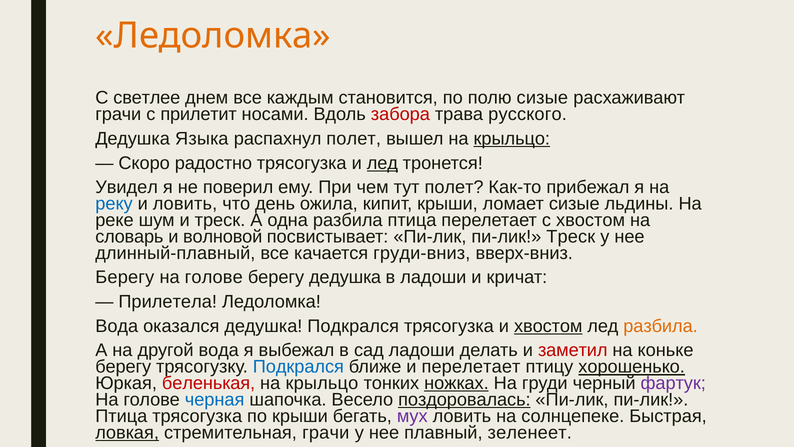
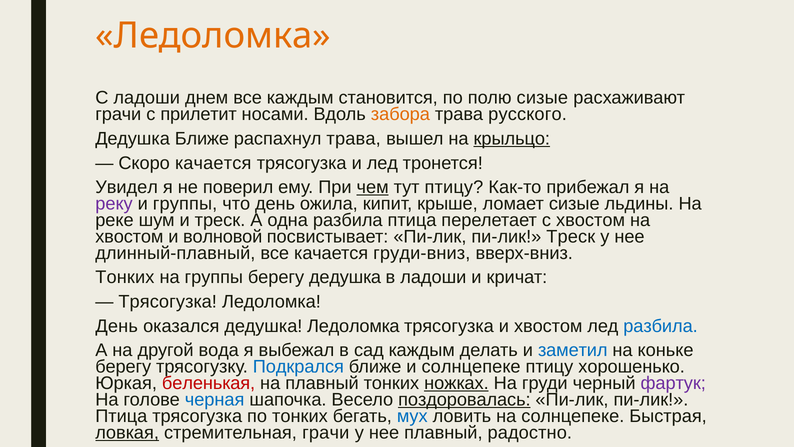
С светлее: светлее -> ладоши (147, 98)
забора colour: red -> orange (400, 114)
Дедушка Языка: Языка -> Ближе (202, 139)
распахнул полет: полет -> трава (354, 139)
Скоро радостно: радостно -> качается (213, 163)
лед underline: present -> none (382, 163)
чем underline: none -> present (373, 187)
тут полет: полет -> птицу (454, 187)
реку colour: blue -> purple (114, 204)
и ловить: ловить -> группы (185, 204)
кипит крыши: крыши -> крыше (447, 204)
словарь: словарь -> хвостом (129, 236)
Берегу: Берегу -> Тонких (125, 277)
голове: голове -> группы (214, 277)
Прилетела: Прилетела -> Трясогузка (168, 302)
Вода: Вода -> День (117, 326)
дедушка Подкрался: Подкрался -> Ледоломка (353, 326)
хвостом underline: present -> none (548, 326)
разбила colour: orange -> blue (661, 326)
сад ладоши: ладоши -> каждым (422, 350)
заметил colour: red -> blue (573, 350)
и перелетает: перелетает -> солнцепеке (471, 367)
хорошенько underline: present -> none (632, 367)
крыльцо: крыльцо -> плавный (322, 383)
по крыши: крыши -> тонких (300, 416)
мух colour: purple -> blue (412, 416)
зеленеет: зеленеет -> радостно (530, 432)
